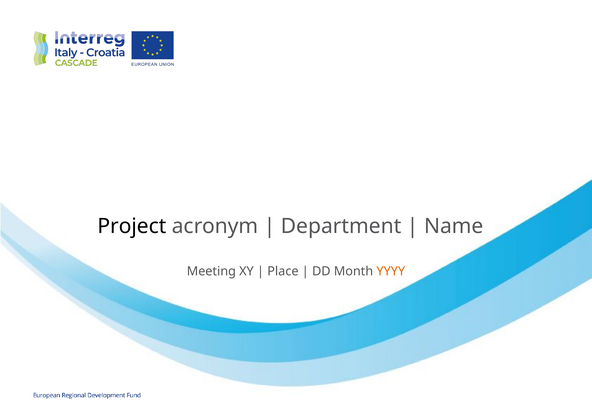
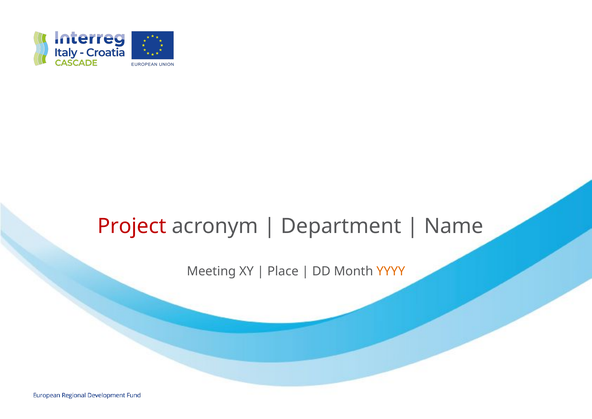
Project colour: black -> red (132, 226)
